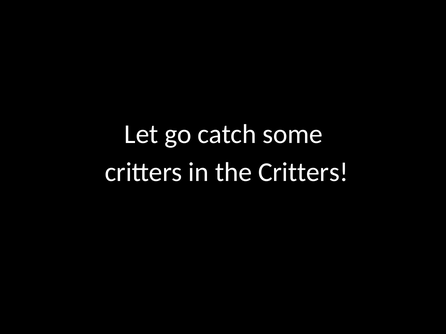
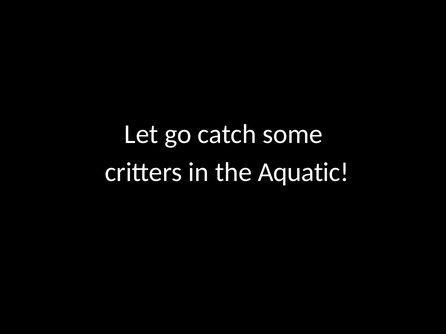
the Critters: Critters -> Aquatic (303, 172)
